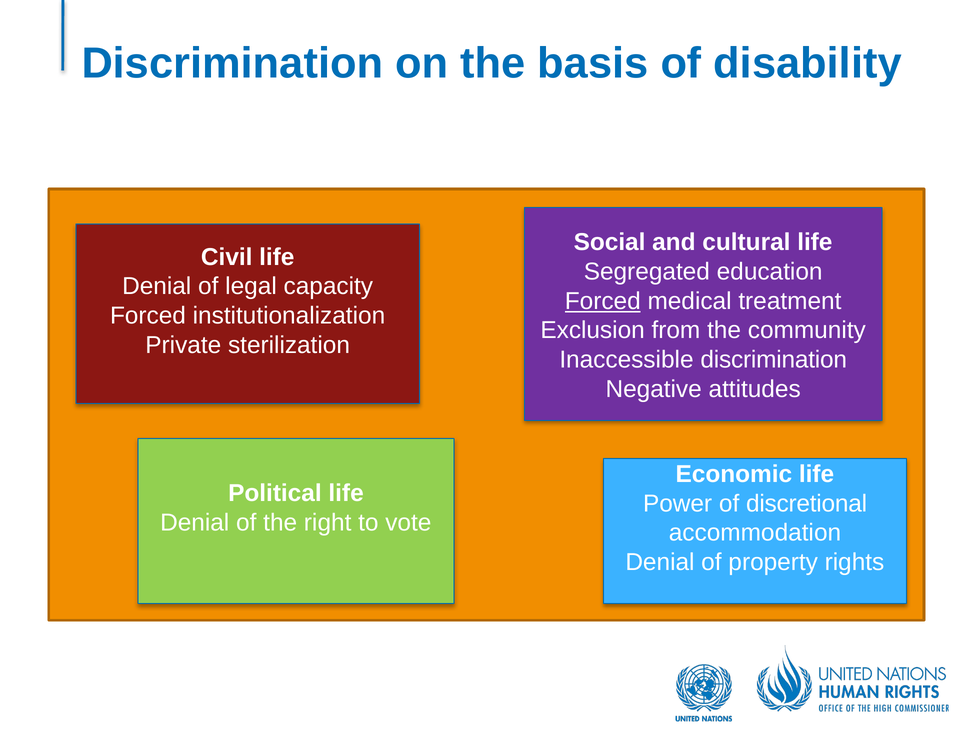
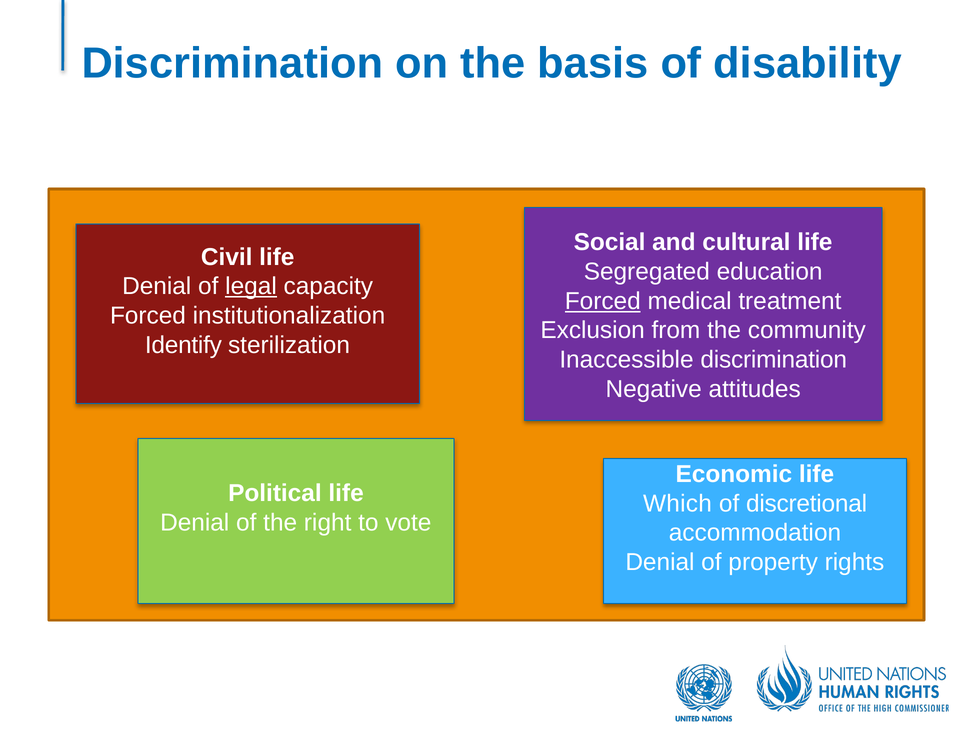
legal underline: none -> present (251, 286)
Private: Private -> Identify (183, 345)
Power: Power -> Which (677, 503)
